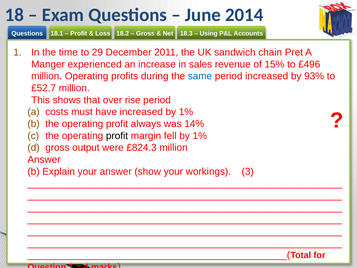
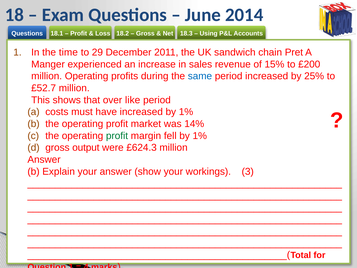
£496: £496 -> £200 (309, 64)
93%: 93% -> 25% (314, 76)
rise: rise -> like (133, 100)
always: always -> market (146, 124)
profit colour: black -> green (117, 136)
£824.3: £824.3 -> £624.3 (142, 148)
